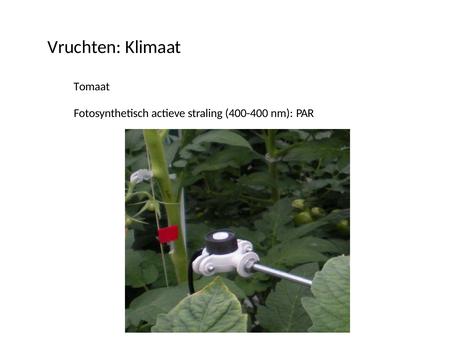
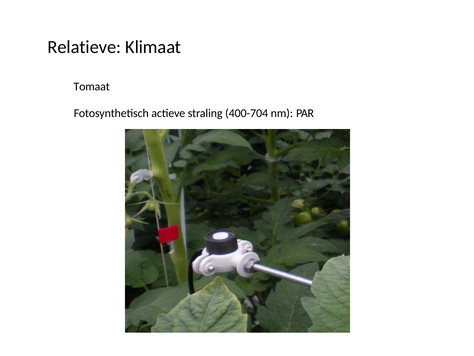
Vruchten: Vruchten -> Relatieve (84, 47)
400-400: 400-400 -> 400-704 (247, 113)
